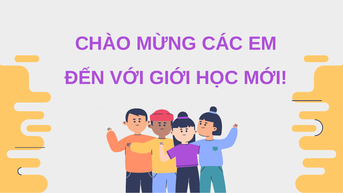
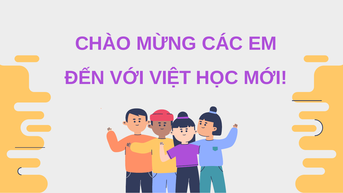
GIỚI: GIỚI -> VIỆT (170, 78)
